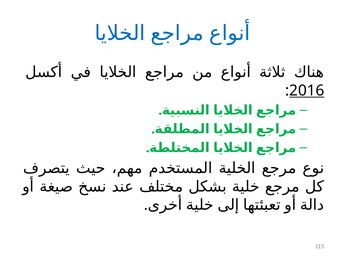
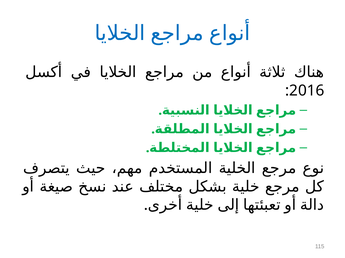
2016 underline: present -> none (307, 91)
